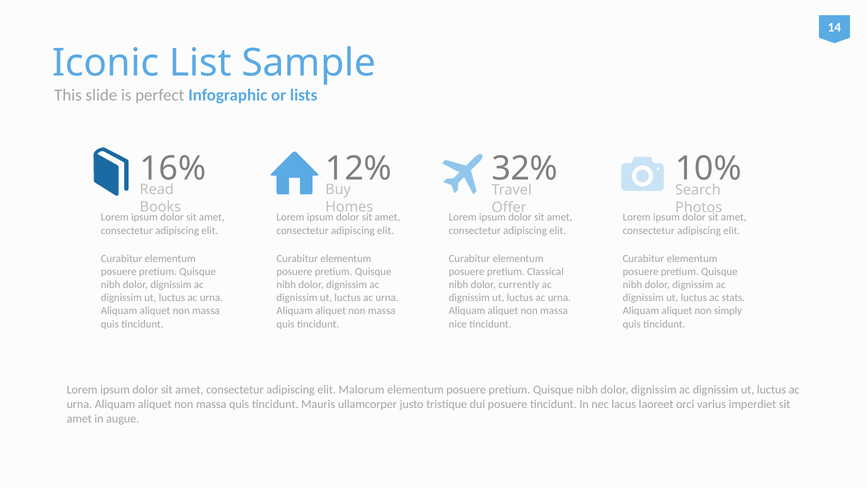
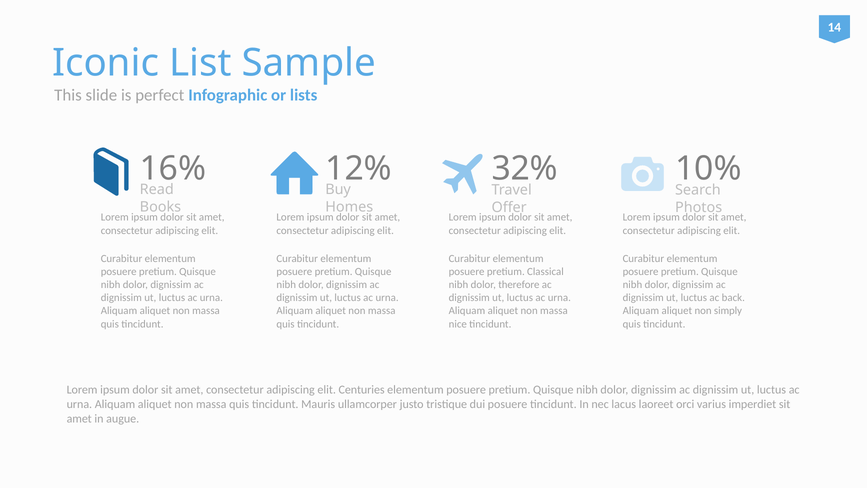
currently: currently -> therefore (519, 285)
stats: stats -> back (733, 298)
Malorum: Malorum -> Centuries (362, 389)
